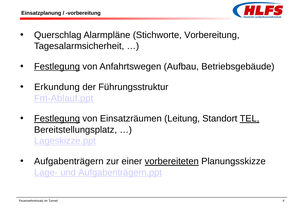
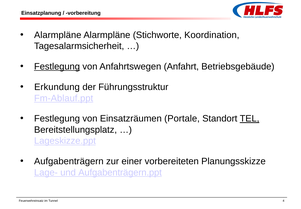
Querschlag: Querschlag -> Alarmpläne (58, 35)
Stichworte Vorbereitung: Vorbereitung -> Koordination (212, 35)
Aufbau: Aufbau -> Anfahrt (181, 66)
Festlegung underline: present -> none (57, 118)
Leitung: Leitung -> Portale (182, 118)
vorbereiteten underline: present -> none (172, 161)
